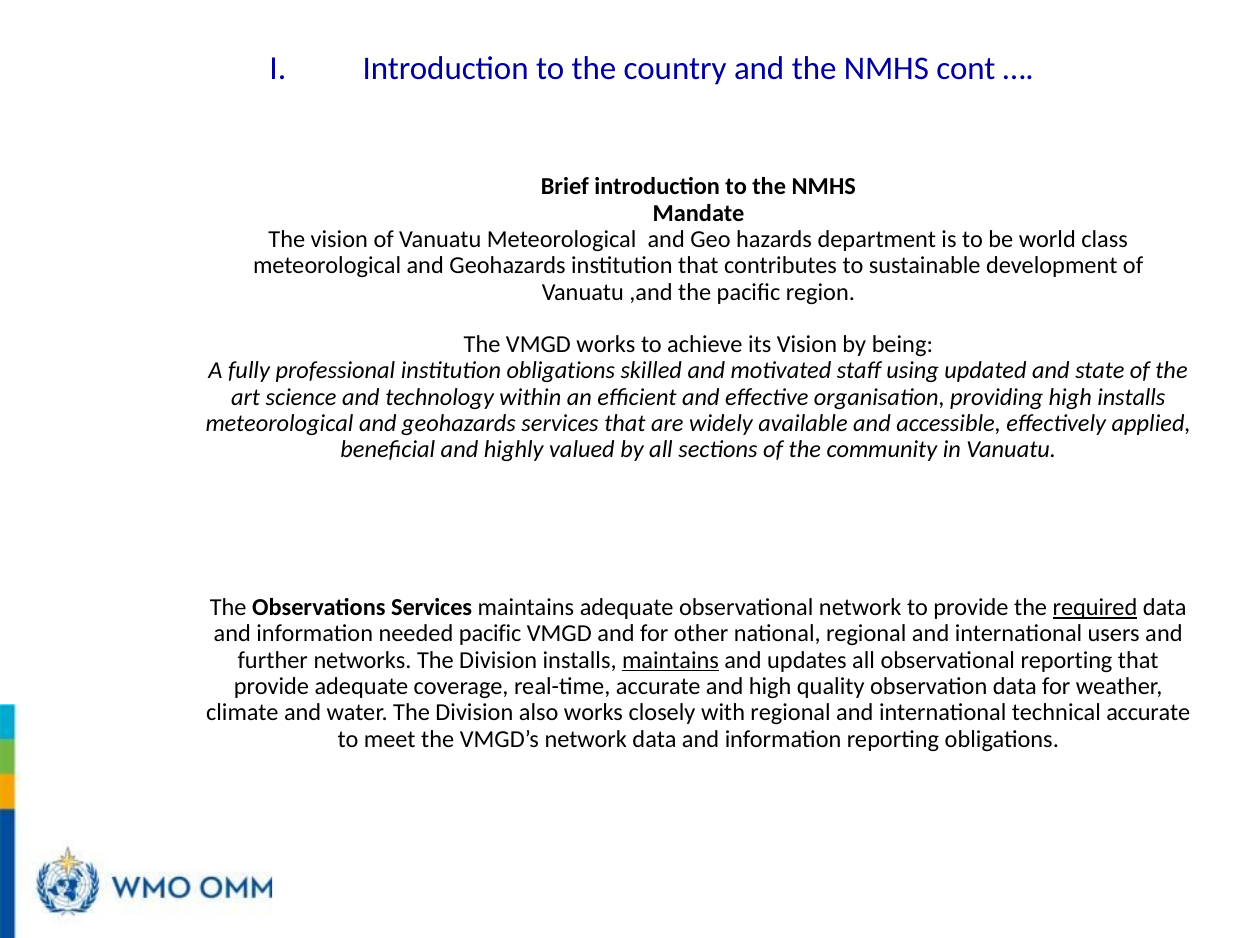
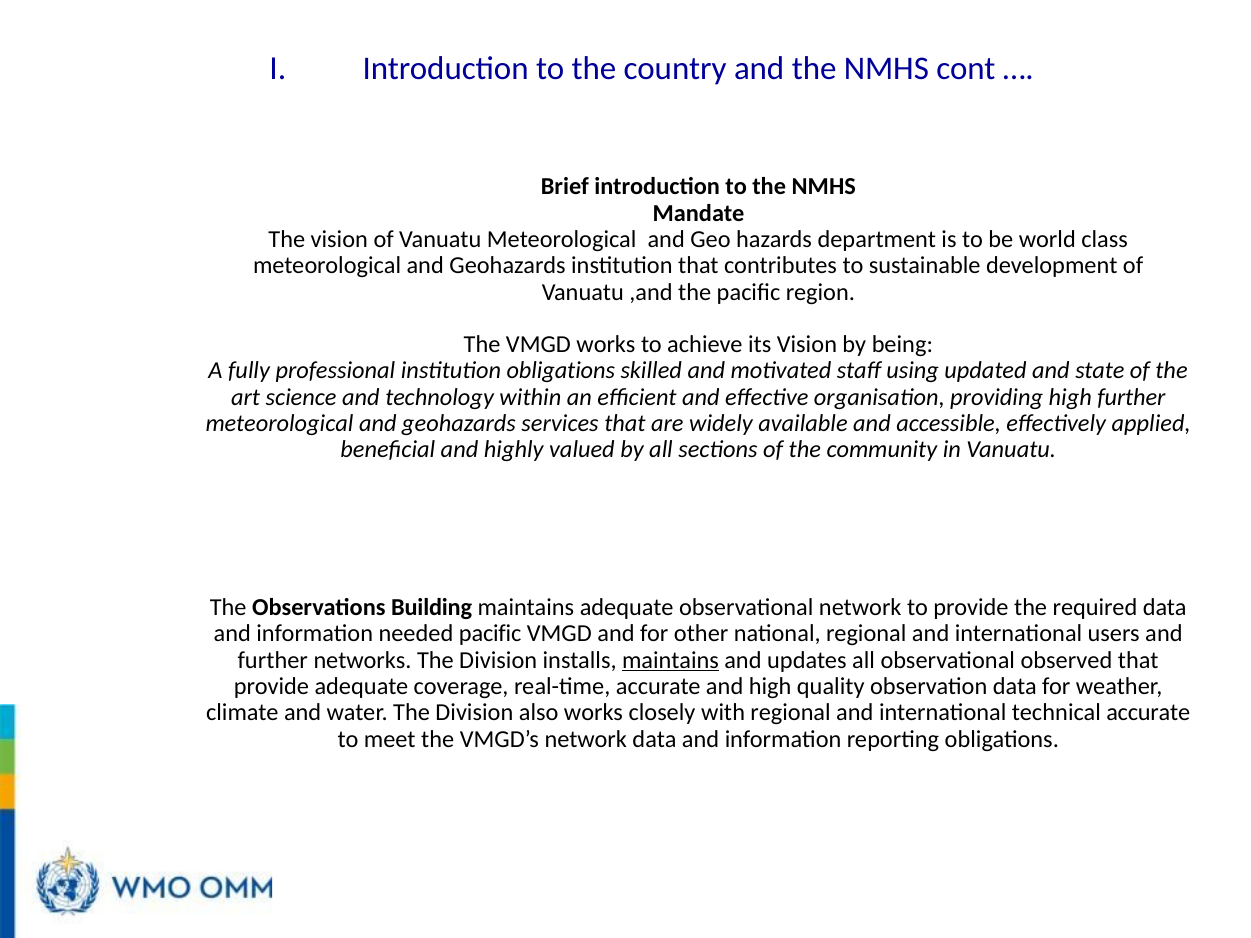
high installs: installs -> further (1131, 397)
Observations Services: Services -> Building (432, 608)
required underline: present -> none (1095, 608)
observational reporting: reporting -> observed (1066, 660)
